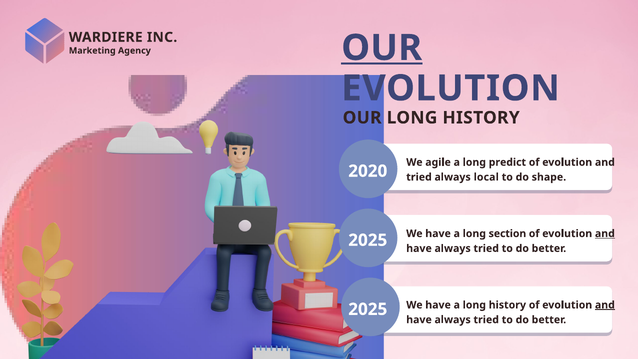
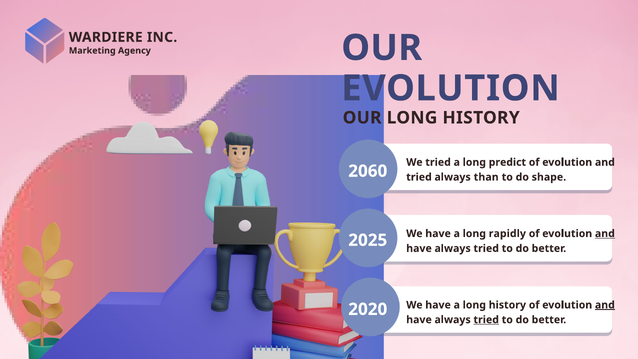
OUR underline: present -> none (382, 48)
We agile: agile -> tried (438, 162)
2020: 2020 -> 2060 (368, 171)
local: local -> than (486, 177)
section: section -> rapidly (507, 234)
2025: 2025 -> 2020 (368, 309)
tried underline: none -> present (486, 320)
